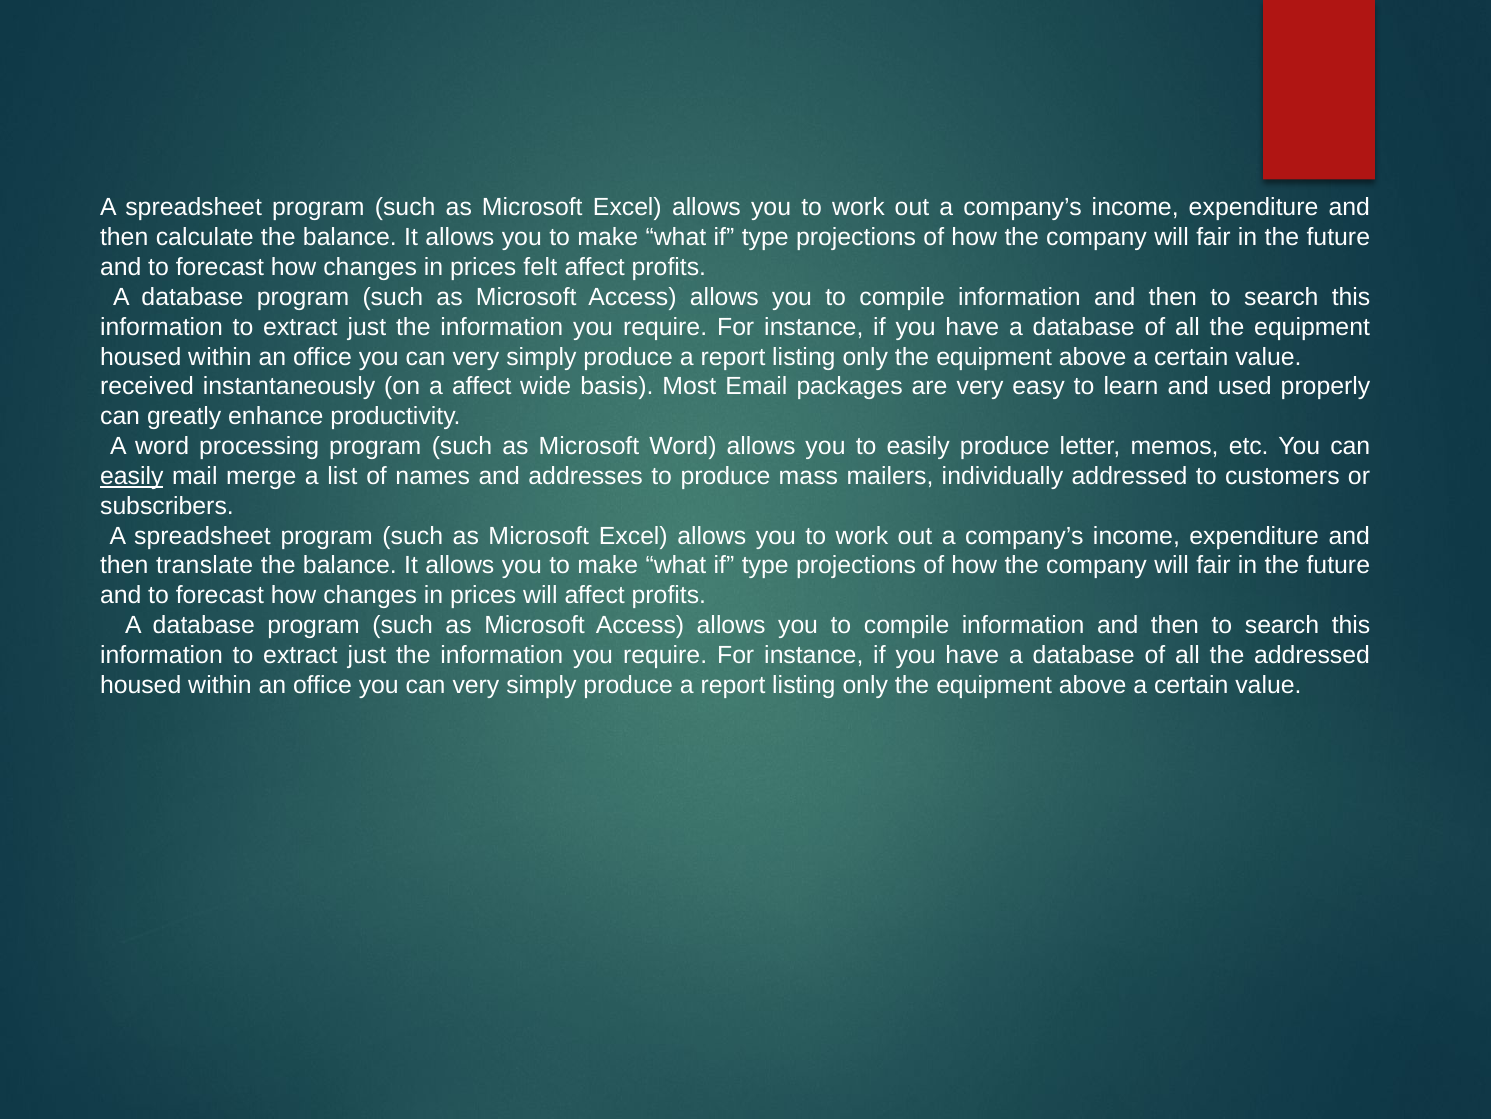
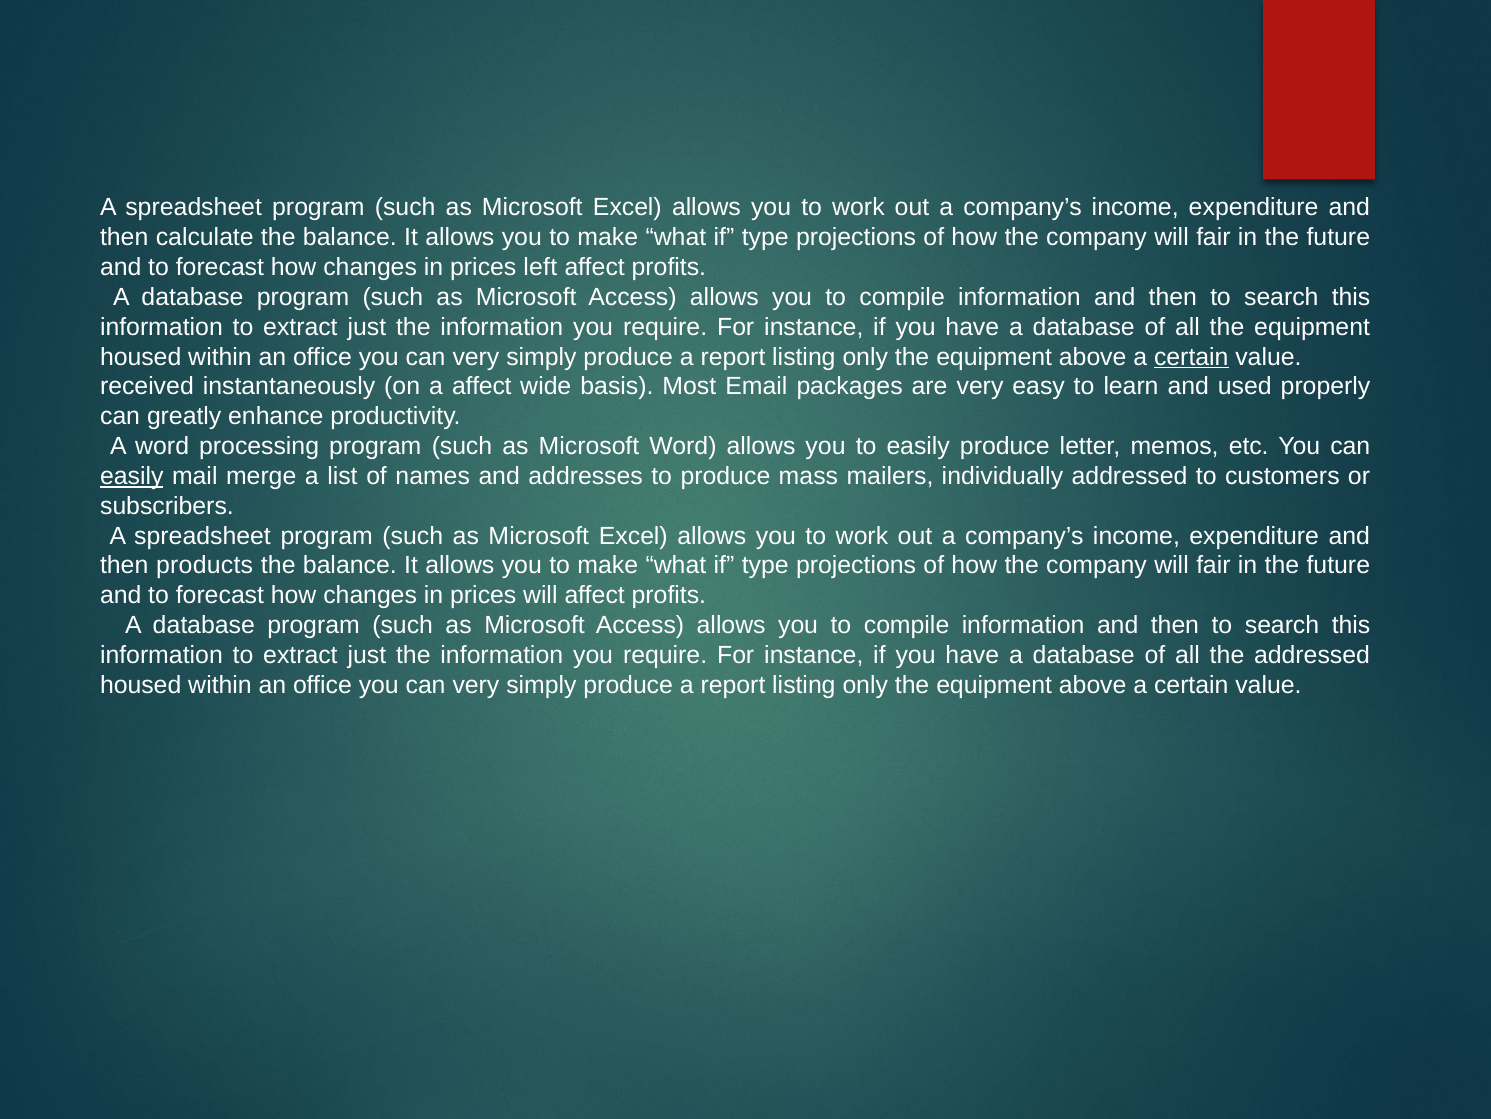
felt: felt -> left (540, 267)
certain underline: none -> present (1191, 357)
translate: translate -> products (205, 565)
